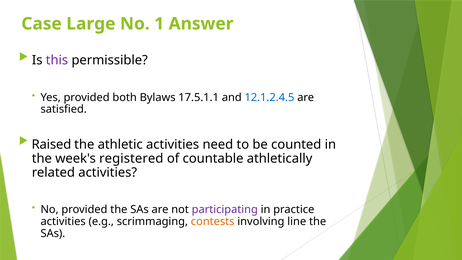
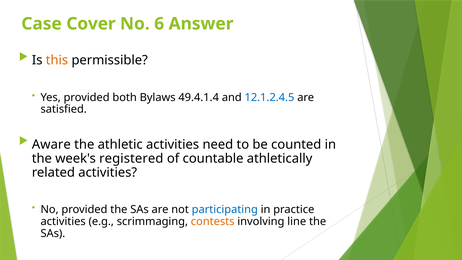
Large: Large -> Cover (91, 24)
1: 1 -> 6 (159, 24)
this colour: purple -> orange (57, 60)
17.5.1.1: 17.5.1.1 -> 49.4.1.4 (199, 97)
Raised: Raised -> Aware (51, 144)
participating colour: purple -> blue (225, 210)
